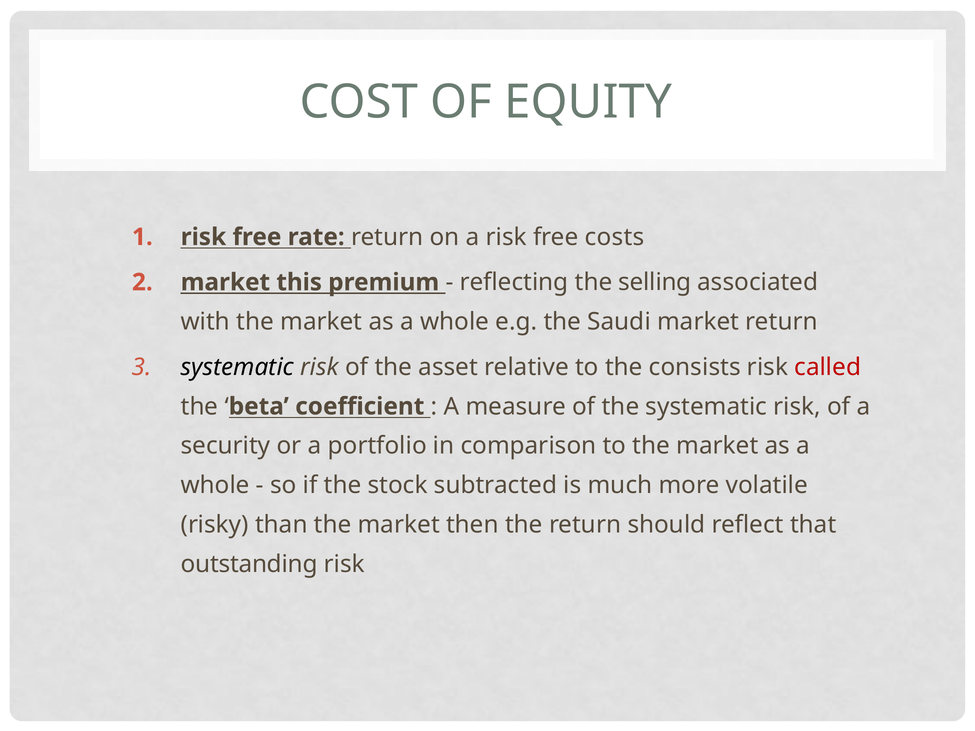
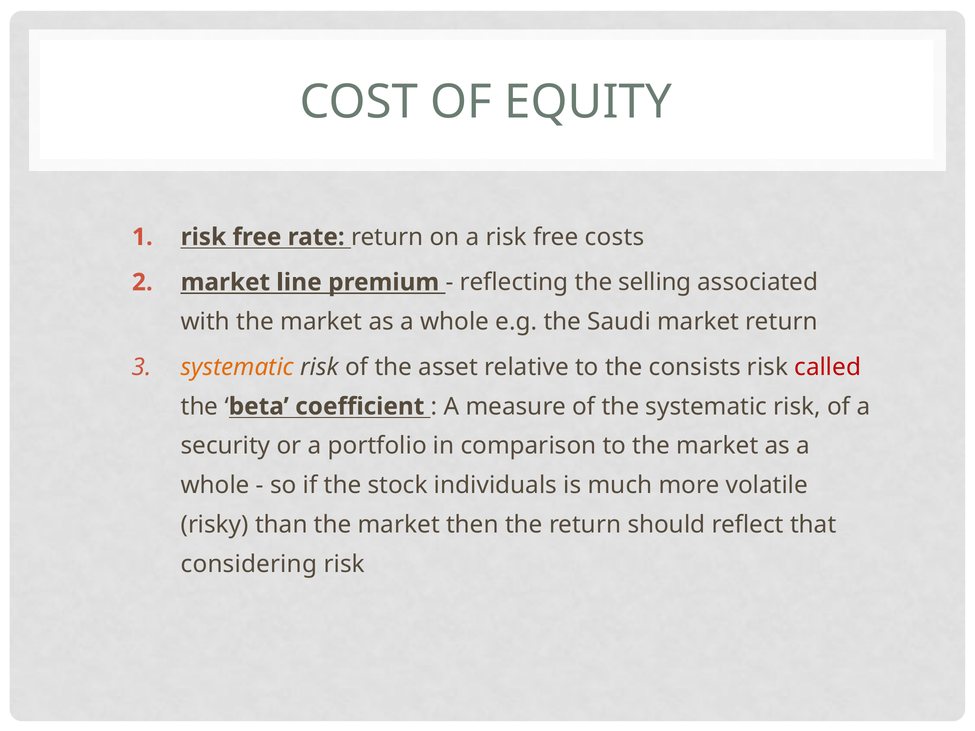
this: this -> line (299, 282)
systematic colour: black -> orange (237, 367)
subtracted: subtracted -> individuals (496, 486)
outstanding: outstanding -> considering (249, 564)
